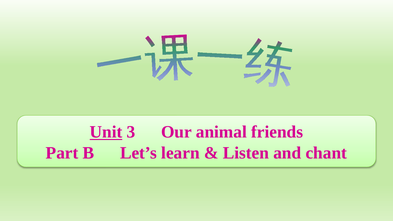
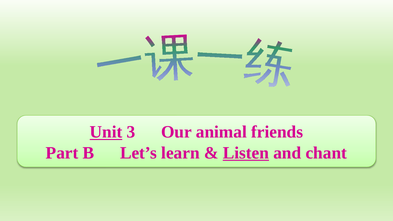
Listen underline: none -> present (246, 153)
